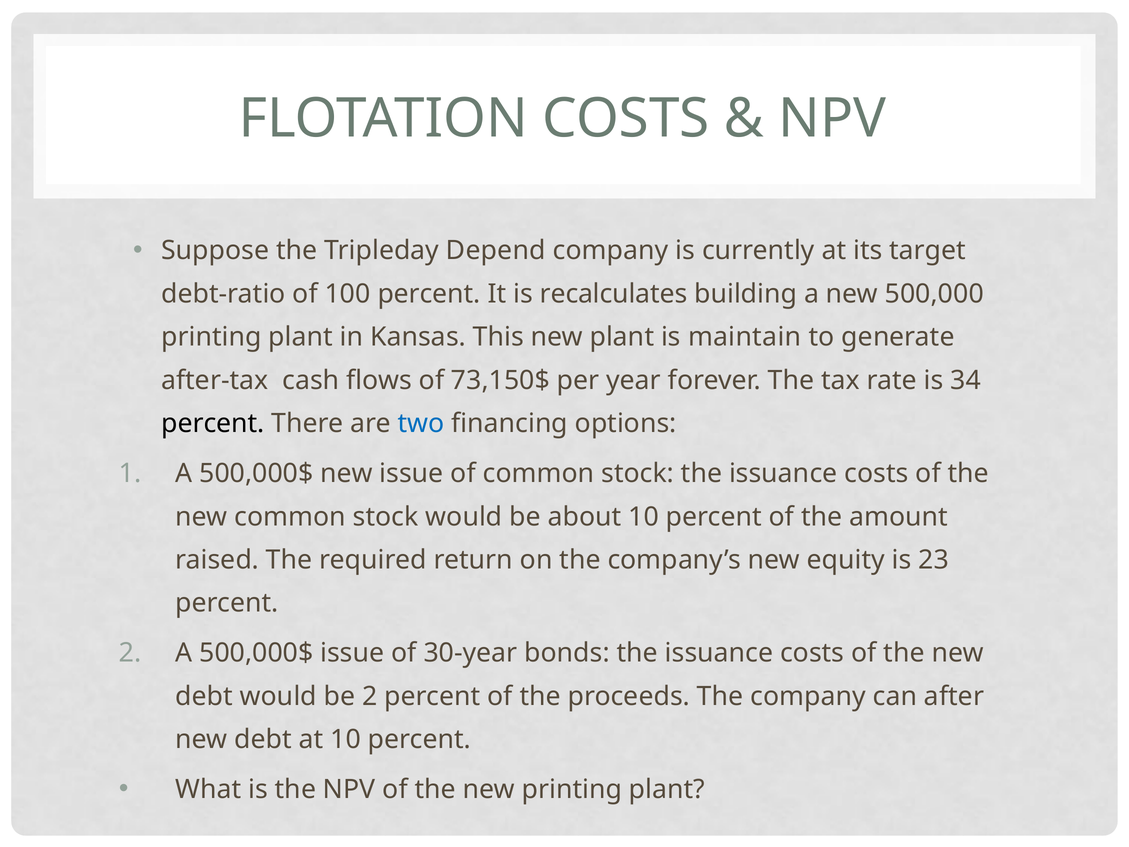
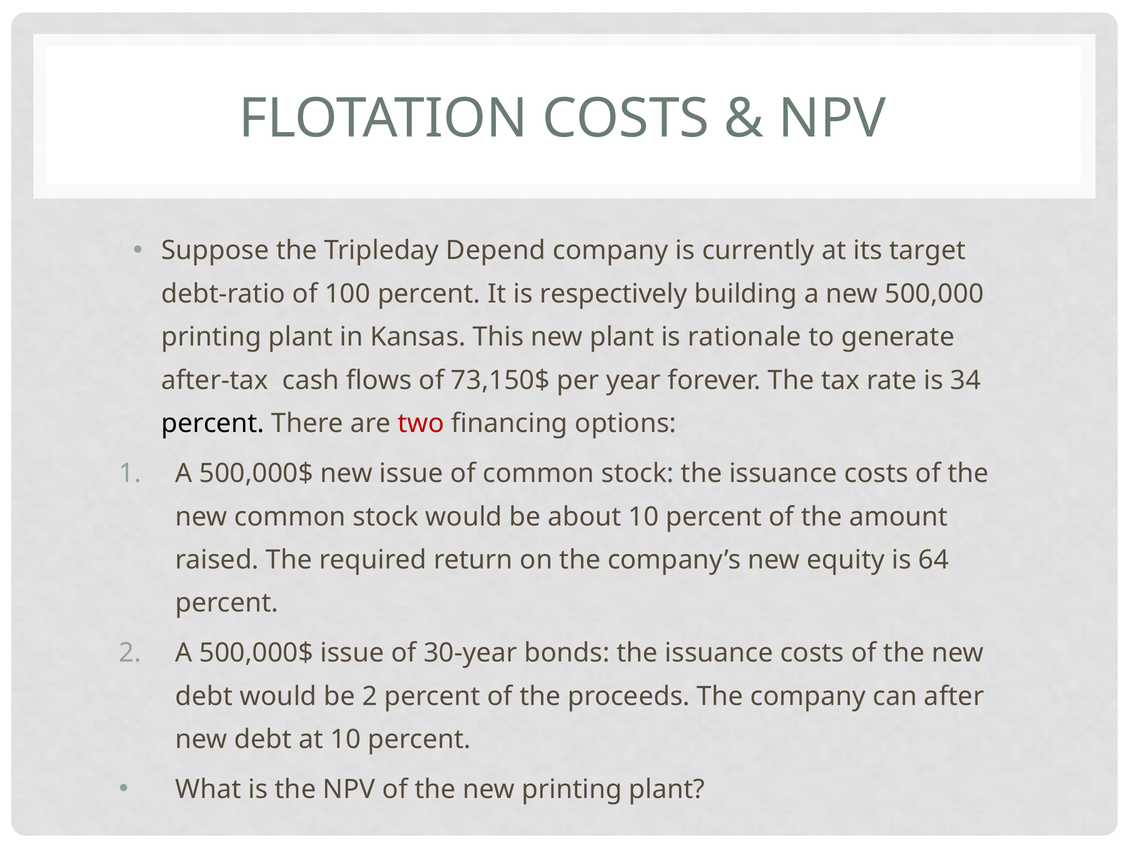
recalculates: recalculates -> respectively (614, 294)
maintain: maintain -> rationale (745, 337)
two colour: blue -> red (421, 423)
23: 23 -> 64 (934, 560)
